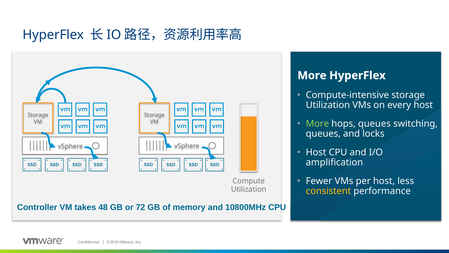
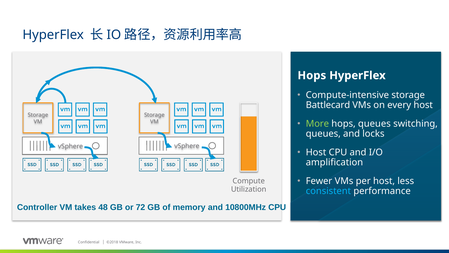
More: More -> Hops (312, 75)
Utilization: Utilization -> Battlecard (328, 105)
consistent colour: yellow -> light blue (328, 191)
